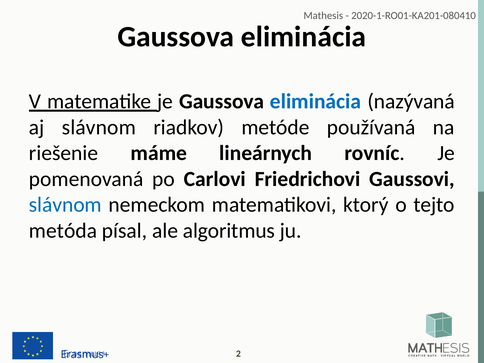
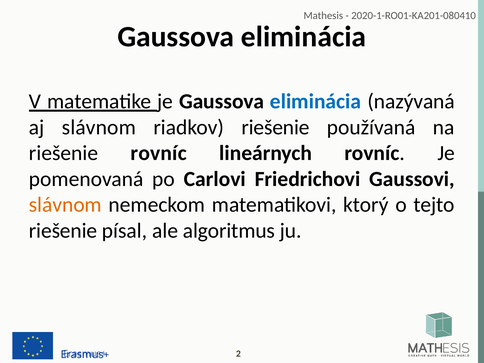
riadkov metóde: metóde -> riešenie (276, 127)
riešenie máme: máme -> rovníc (159, 153)
slávnom colour: blue -> orange (65, 205)
metóda: metóda -> riešenie (63, 231)
